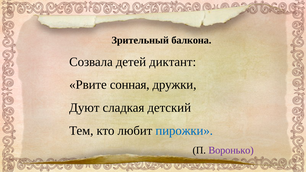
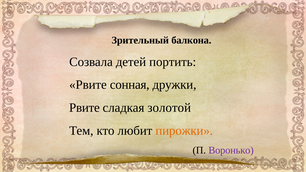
диктант: диктант -> портить (173, 62)
Дуют: Дуют -> Рвите (84, 108)
детский: детский -> золотой (169, 108)
пирожки colour: blue -> orange (184, 131)
